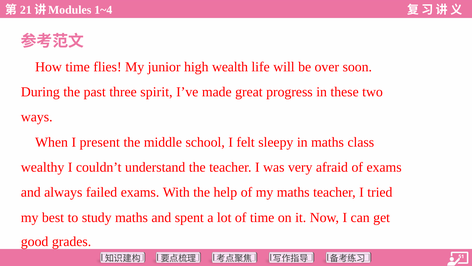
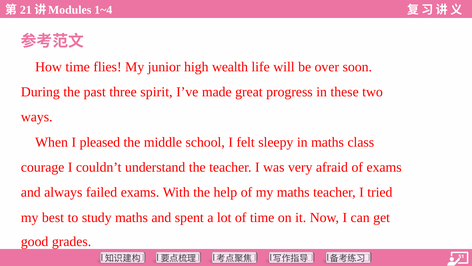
present: present -> pleased (100, 142)
wealthy: wealthy -> courage (43, 167)
